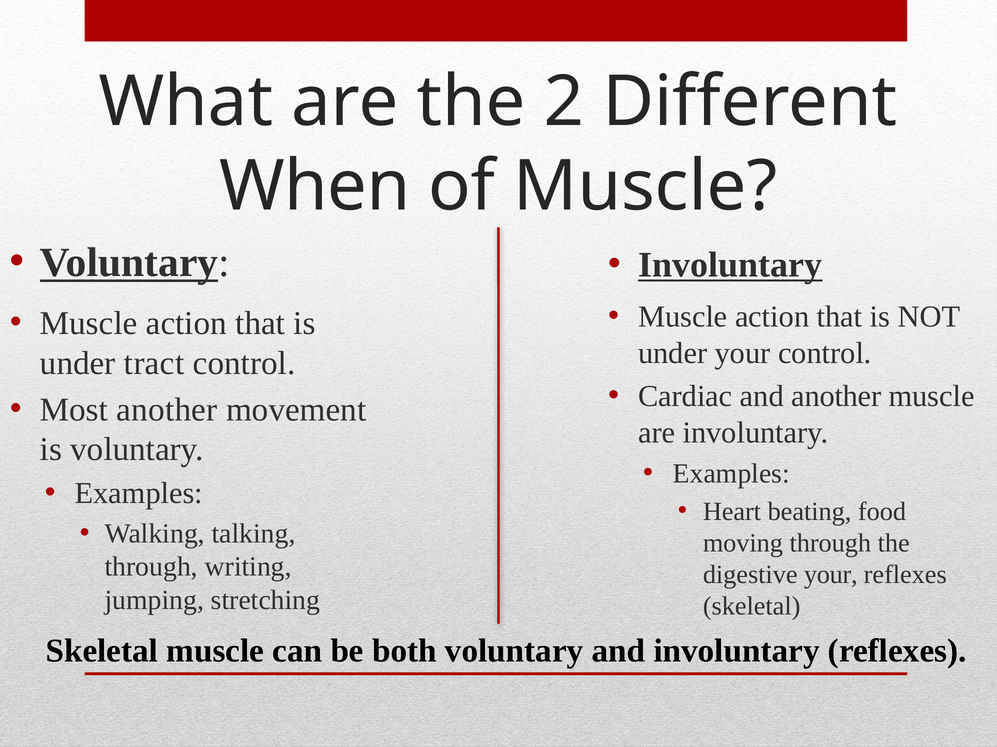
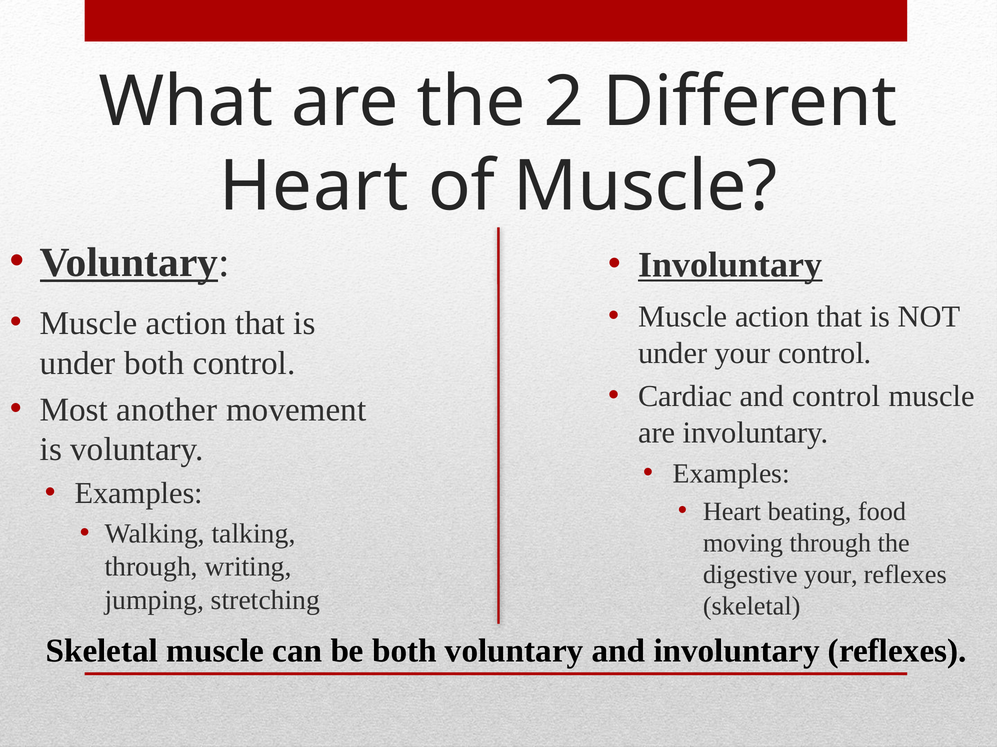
When: When -> Heart (314, 187)
under tract: tract -> both (154, 363)
and another: another -> control (836, 397)
